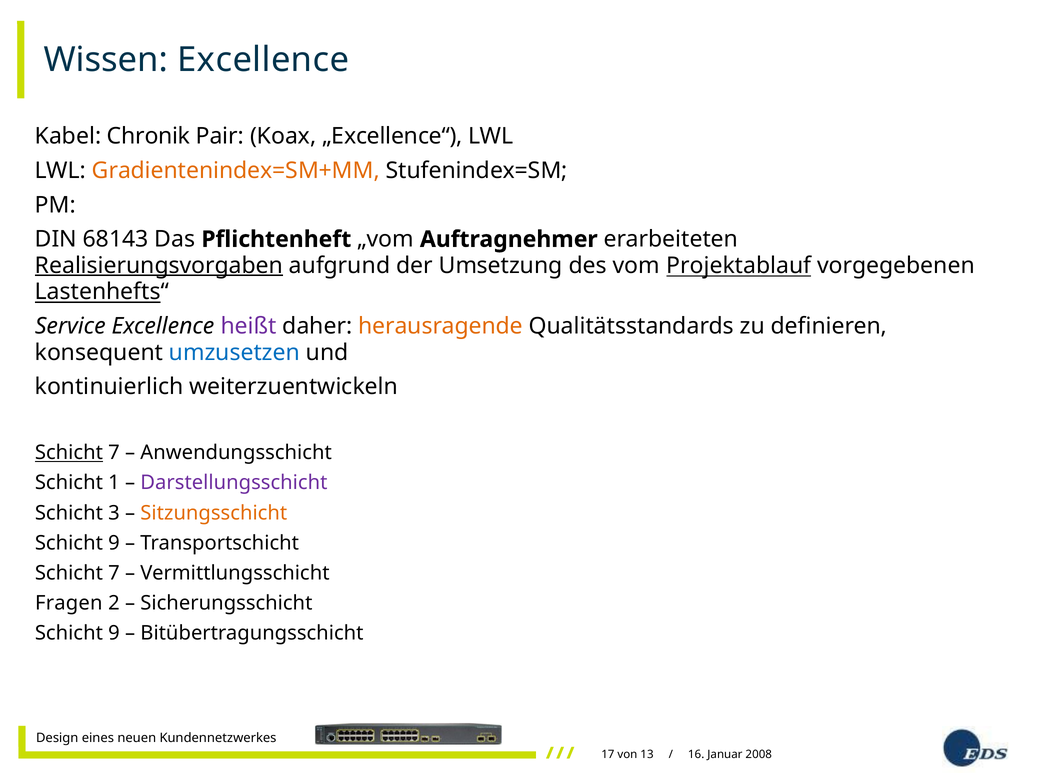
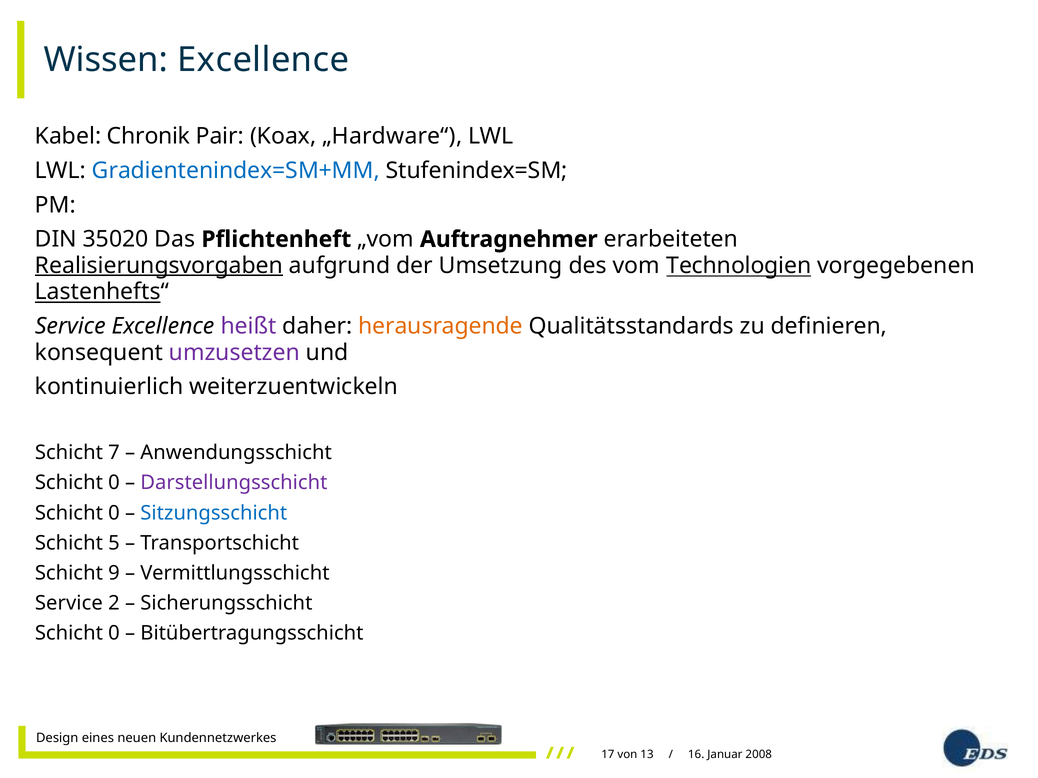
„Excellence“: „Excellence“ -> „Hardware“ (392, 136)
Gradientenindex=SM+MM colour: orange -> blue (236, 171)
68143: 68143 -> 35020 (116, 239)
Projektablauf: Projektablauf -> Technologien (739, 266)
umzusetzen colour: blue -> purple (234, 353)
Schicht underline: present -> none (69, 453)
1: 1 -> 0 (114, 483)
3: 3 -> 0 (114, 513)
Sitzungsschicht colour: orange -> blue (214, 513)
9: 9 -> 5 (114, 543)
7: 7 -> 9 (114, 573)
Fragen: Fragen -> Service (69, 603)
9: 9 -> 0 (114, 634)
